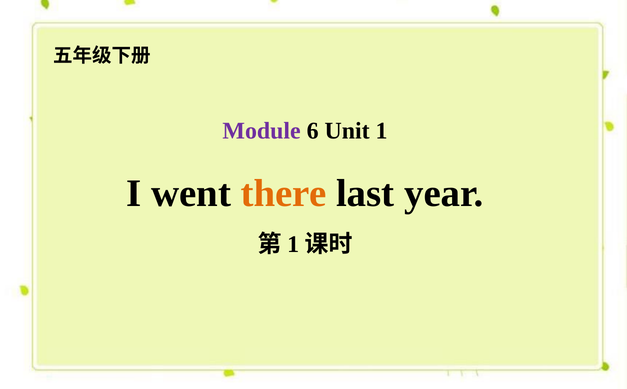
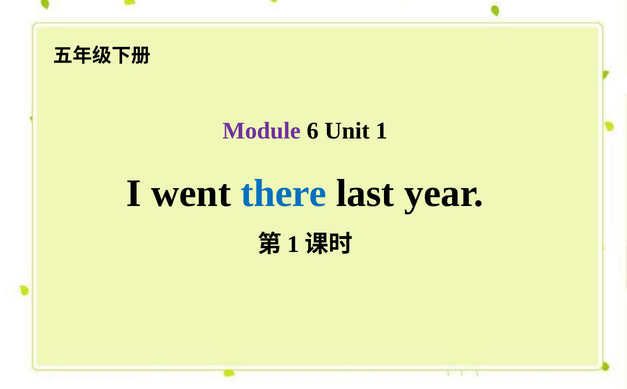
there colour: orange -> blue (284, 193)
